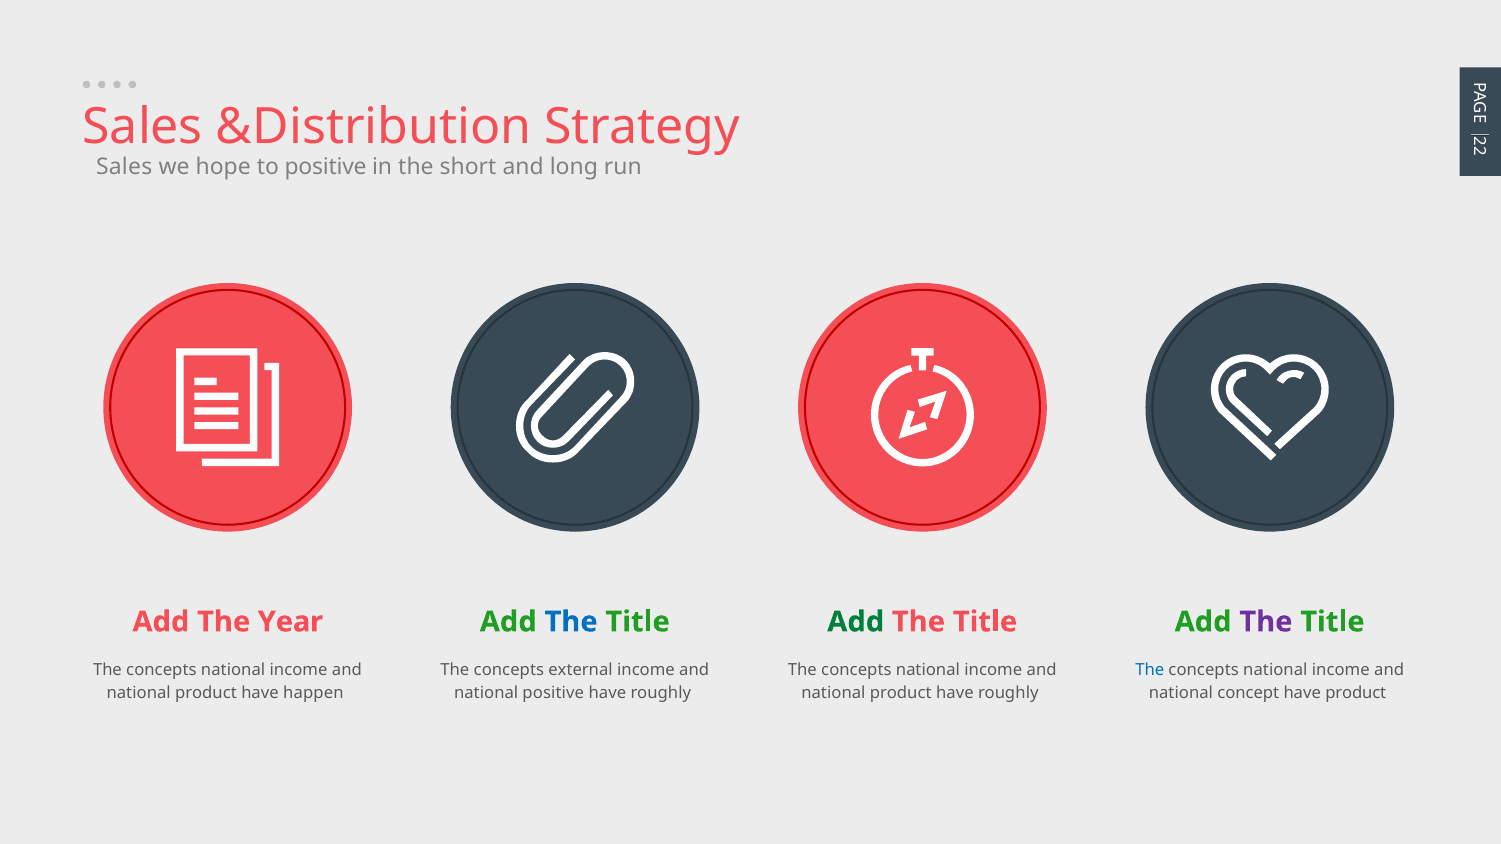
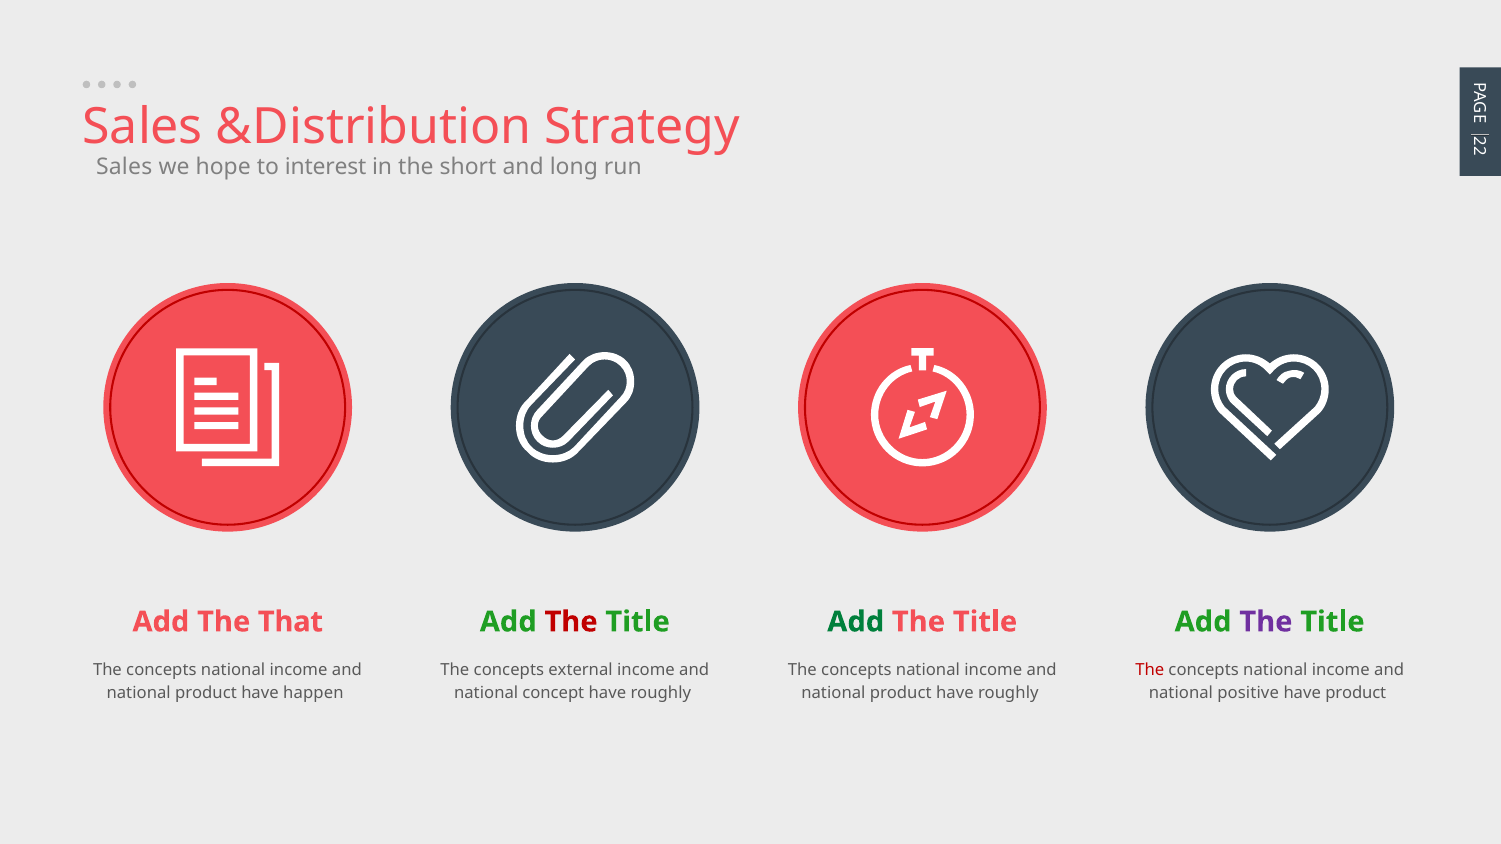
to positive: positive -> interest (326, 167)
Year: Year -> That (290, 622)
The colour: blue -> red (571, 622)
The colour: blue -> red (1150, 670)
national positive: positive -> concept (553, 693)
concept: concept -> positive (1248, 693)
